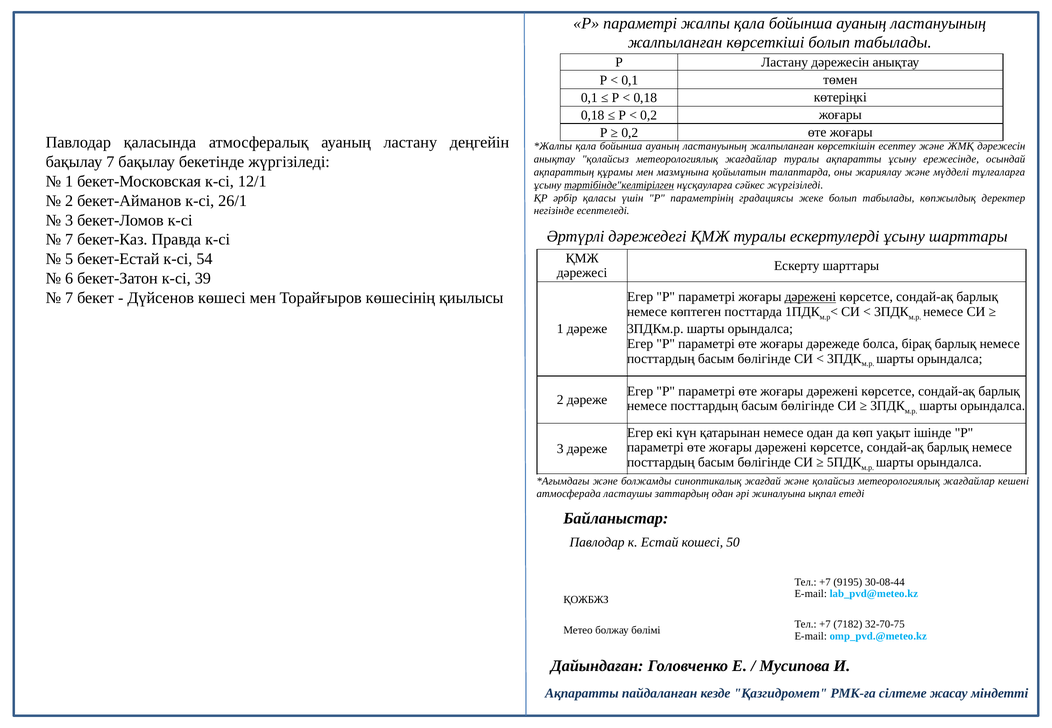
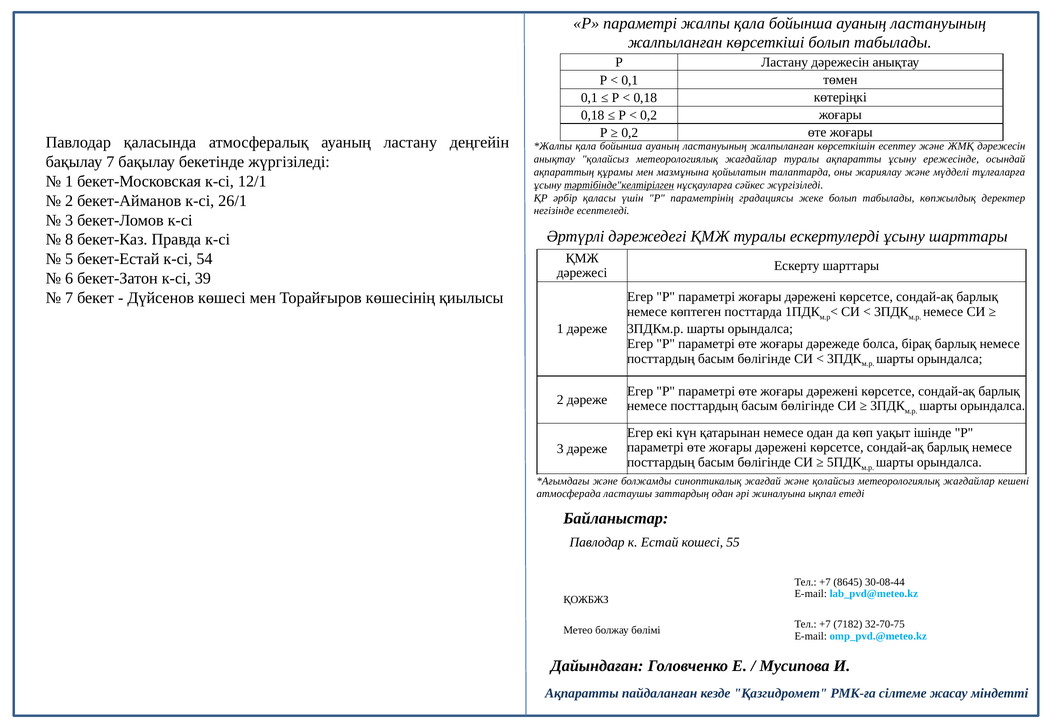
7: 7 -> 8 (69, 240)
дәрежені underline: present -> none (810, 297)
50: 50 -> 55 (733, 543)
9195: 9195 -> 8645 (848, 582)
